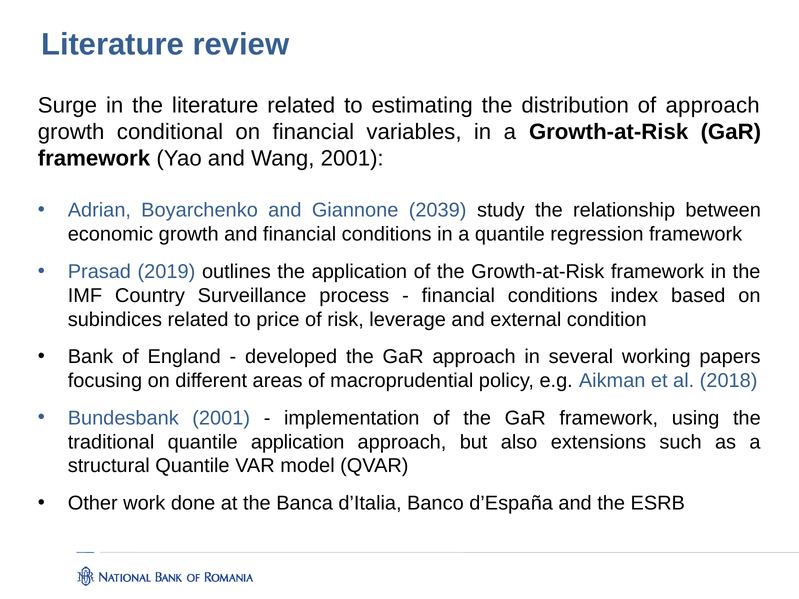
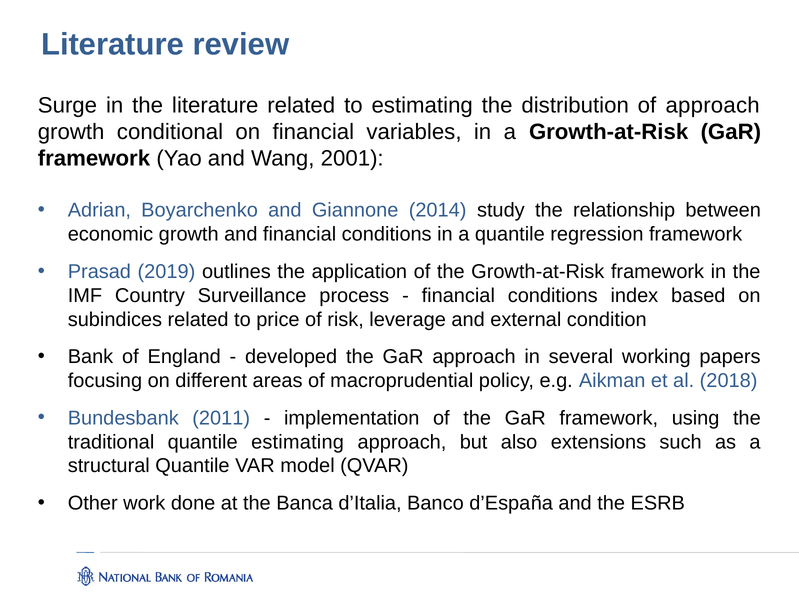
2039: 2039 -> 2014 (438, 210)
Bundesbank 2001: 2001 -> 2011 (221, 418)
quantile application: application -> estimating (298, 442)
